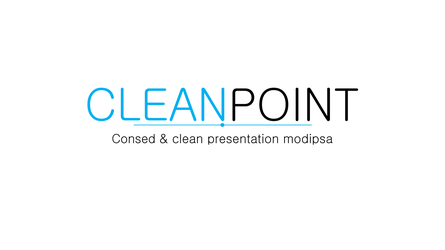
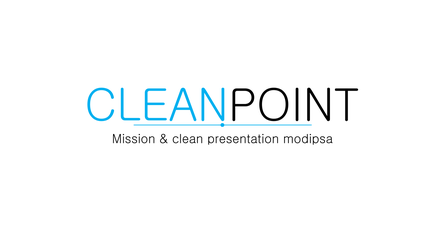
Consed: Consed -> Mission (134, 139)
